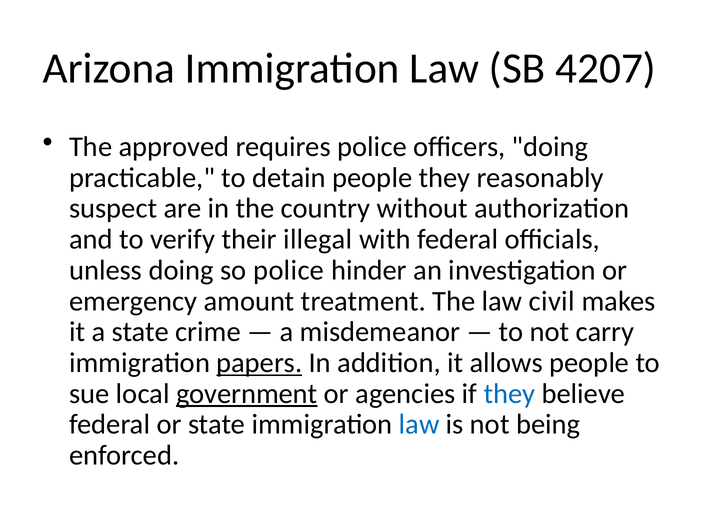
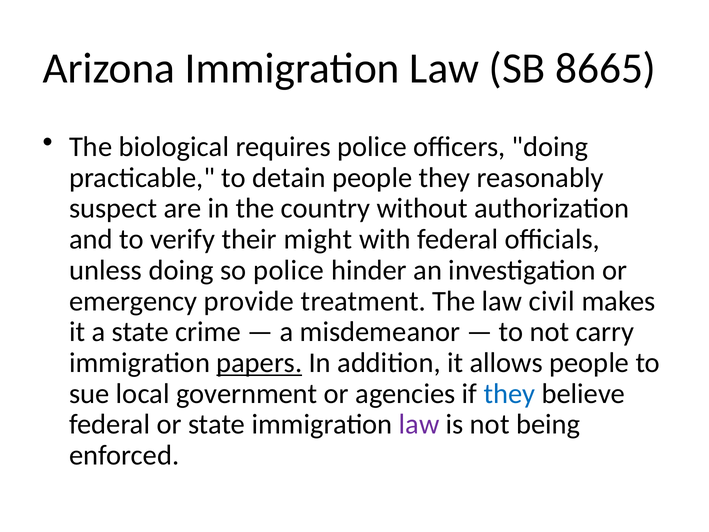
4207: 4207 -> 8665 (606, 69)
approved: approved -> biological (174, 147)
illegal: illegal -> might (318, 239)
amount: amount -> provide (249, 301)
government underline: present -> none (247, 394)
law colour: blue -> purple (419, 424)
